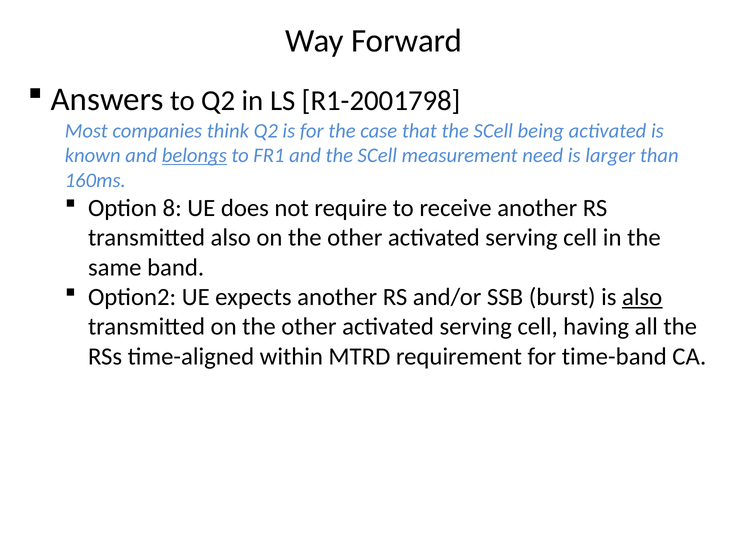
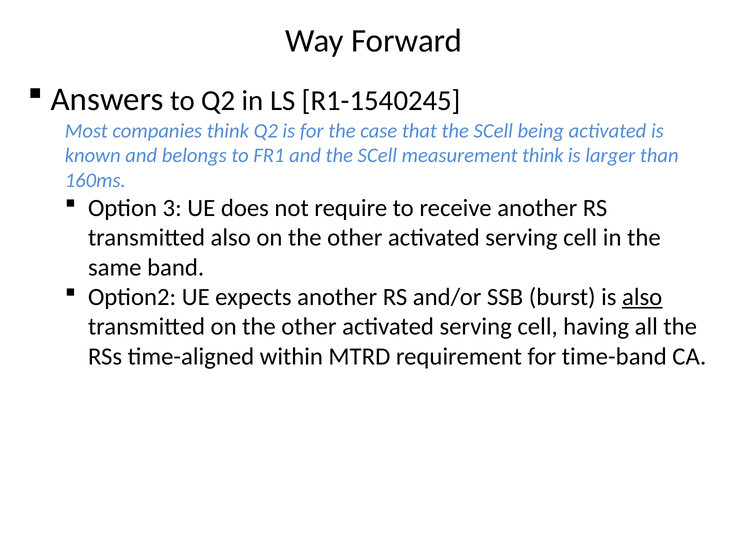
R1-2001798: R1-2001798 -> R1-1540245 (381, 101)
belongs underline: present -> none (194, 155)
measurement need: need -> think (543, 155)
8: 8 -> 3 (172, 208)
